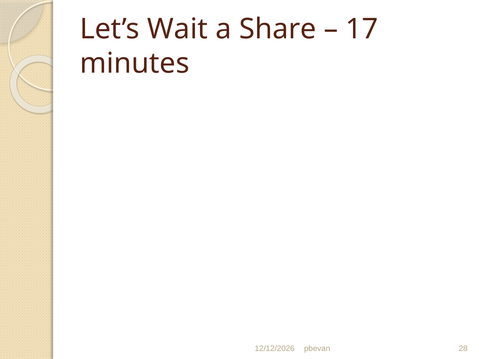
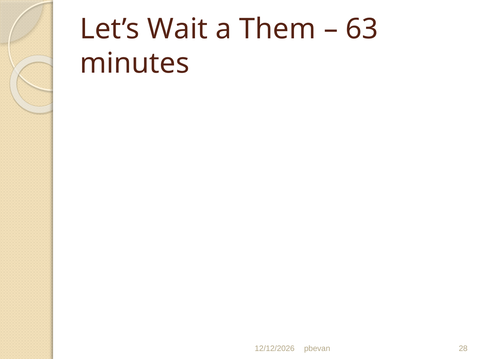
Share: Share -> Them (278, 29)
17: 17 -> 63 (362, 29)
